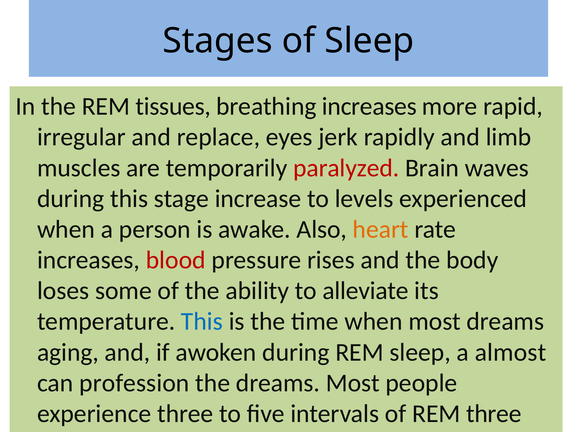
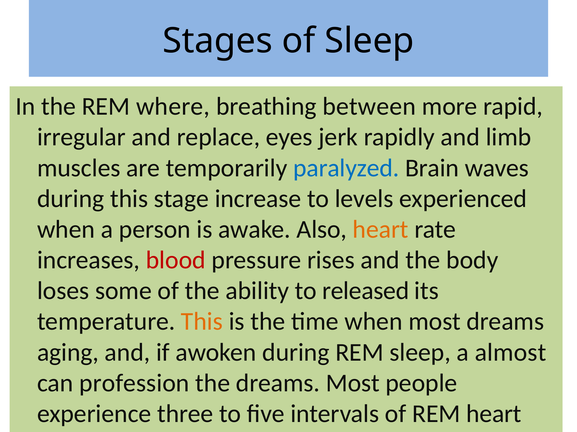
tissues: tissues -> where (173, 107)
breathing increases: increases -> between (369, 107)
paralyzed colour: red -> blue (346, 168)
alleviate: alleviate -> released (366, 291)
This colour: blue -> orange (202, 322)
REM three: three -> heart (494, 414)
